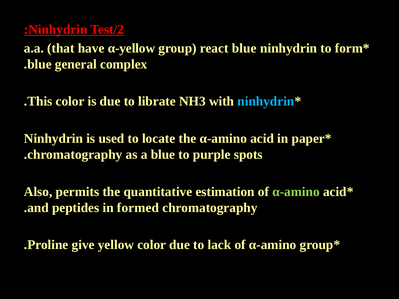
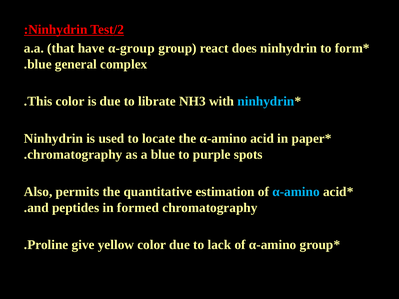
α-yellow: α-yellow -> α-group (131, 48)
react blue: blue -> does (244, 48)
α-amino colour: light green -> light blue (296, 192)
